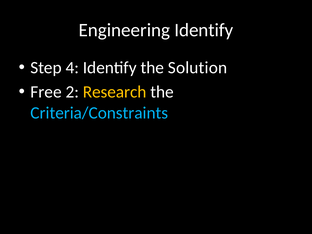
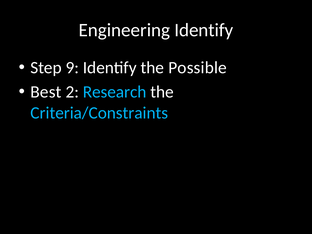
4: 4 -> 9 (72, 68)
Solution: Solution -> Possible (198, 68)
Free: Free -> Best (46, 92)
Research colour: yellow -> light blue (115, 92)
